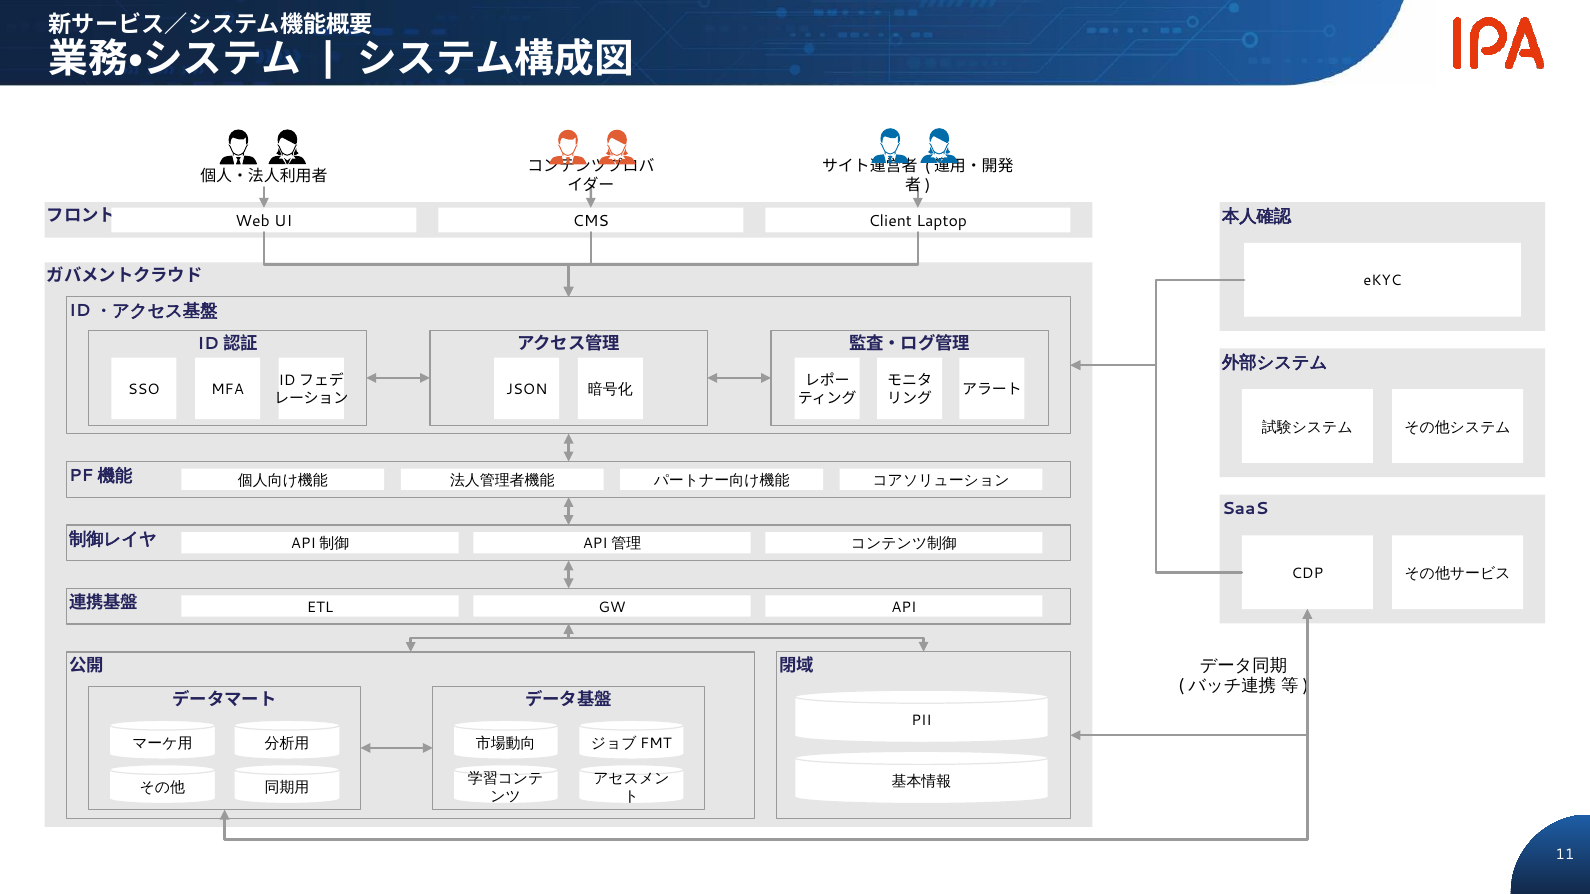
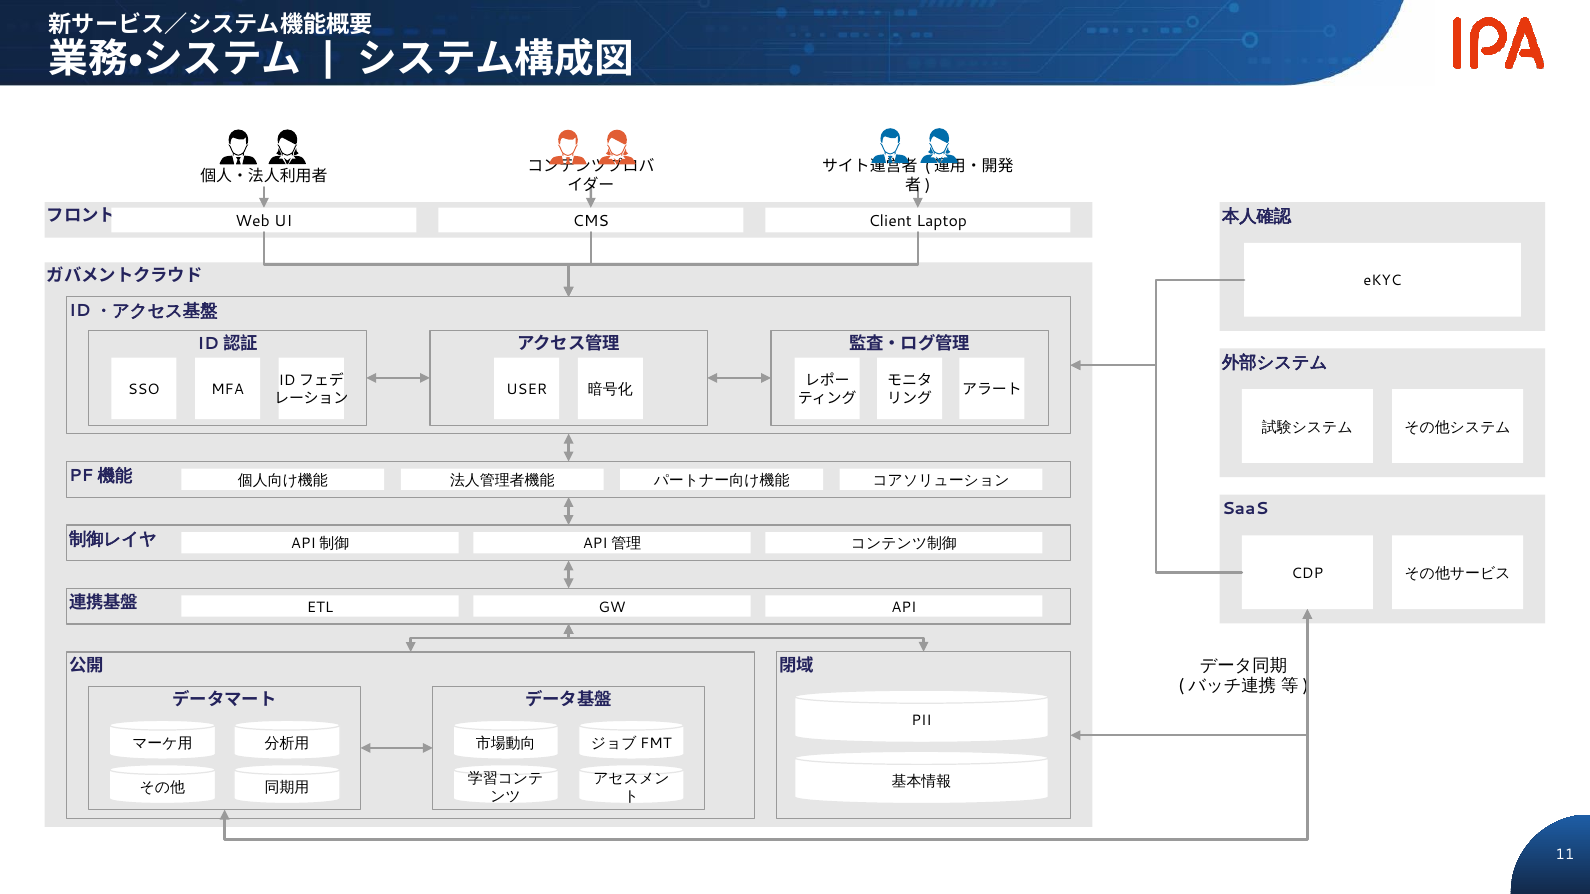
JSON: JSON -> USER (527, 390)
